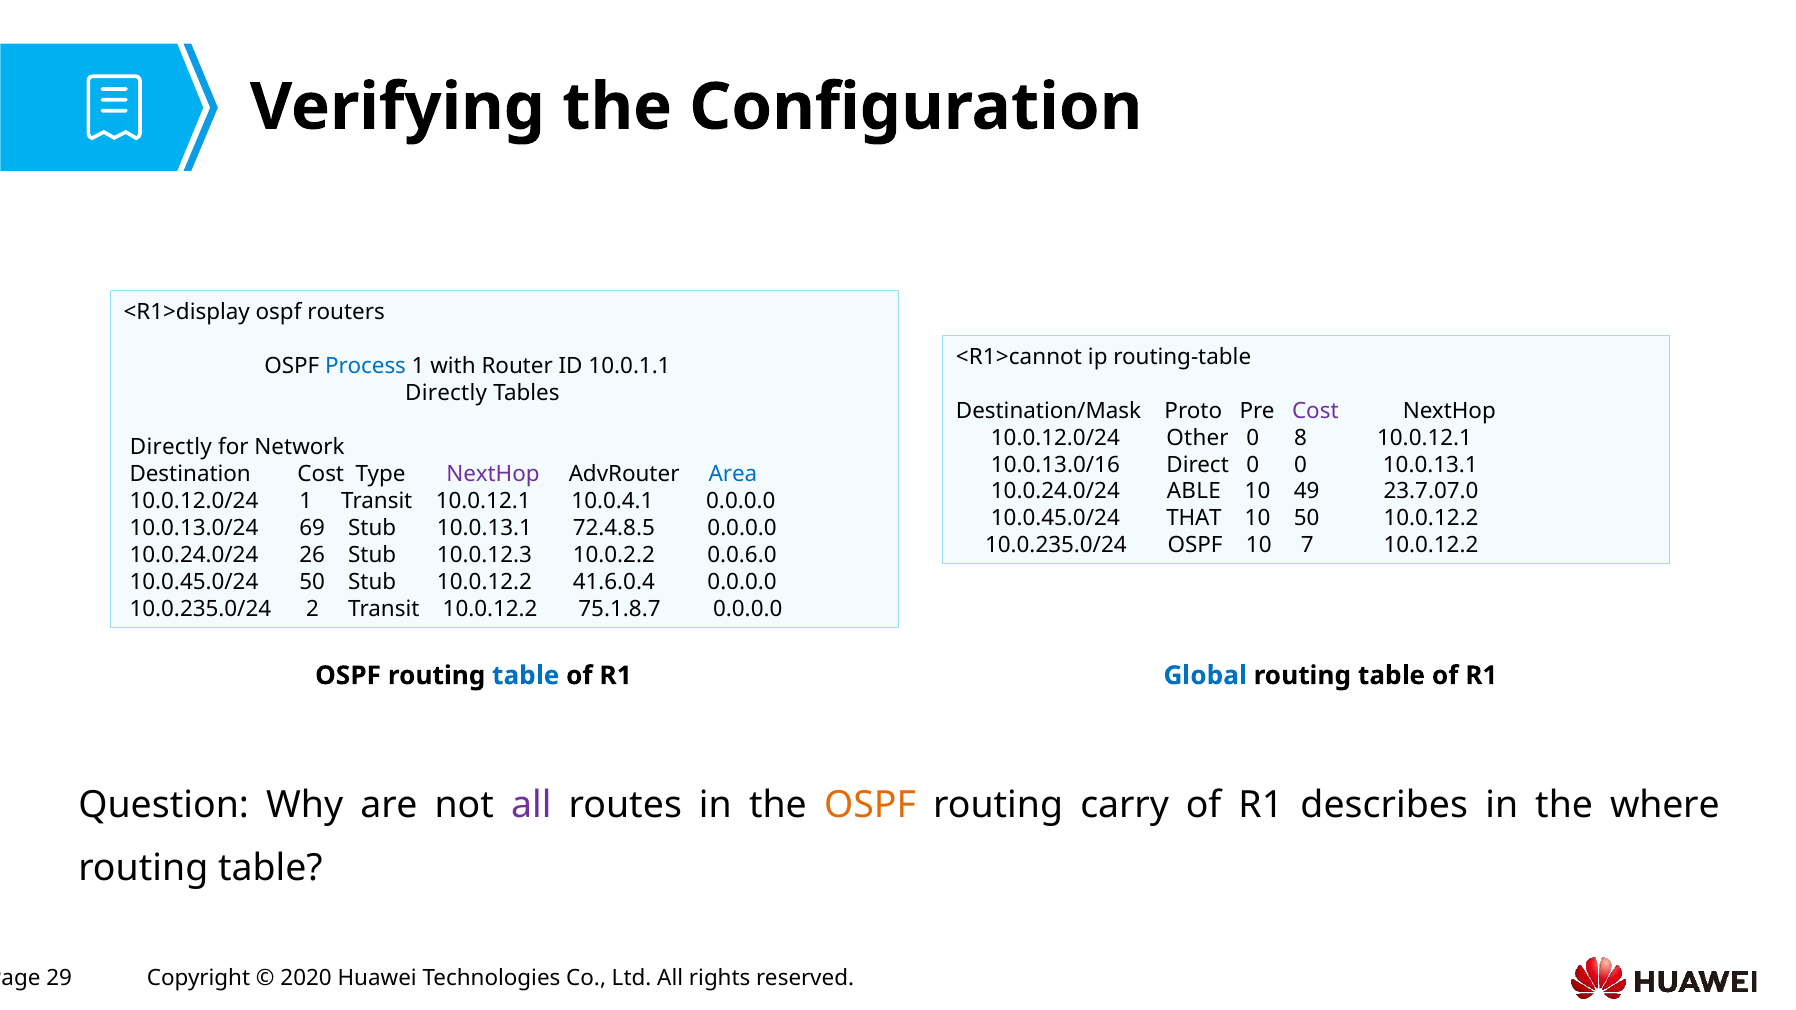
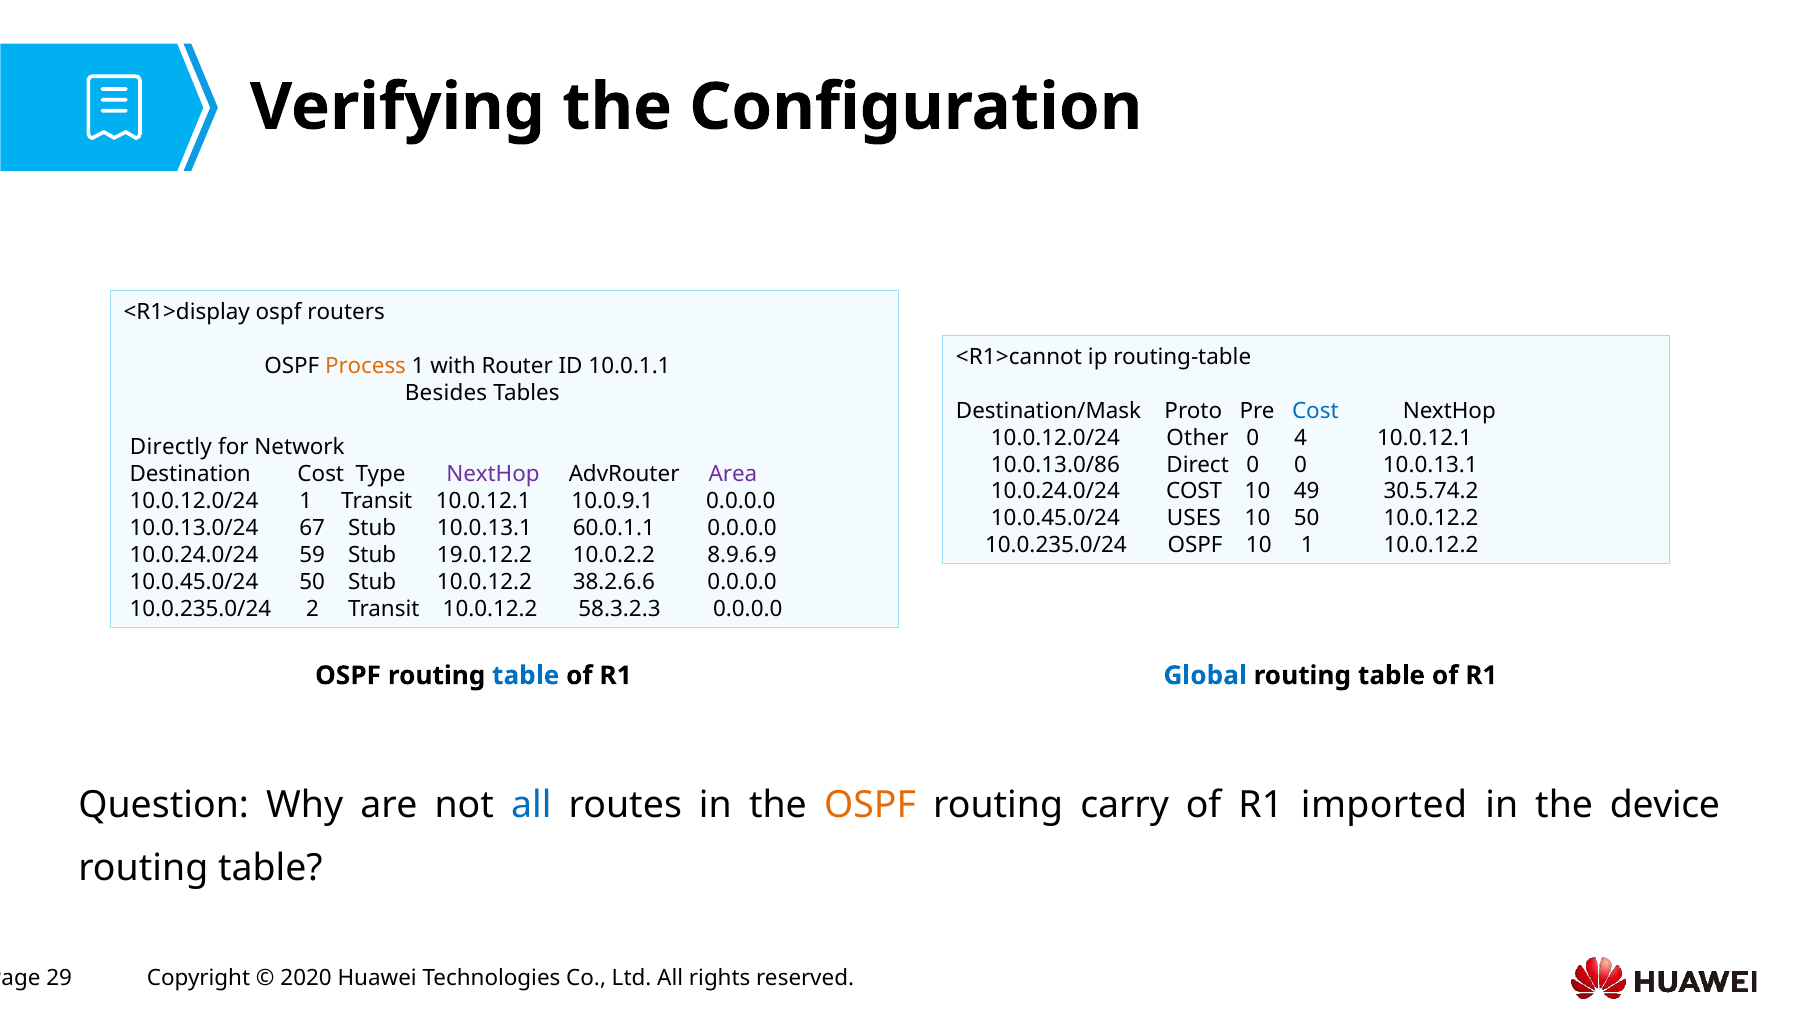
Process colour: blue -> orange (365, 367)
Directly: Directly -> Besides (446, 393)
Cost colour: purple -> blue (1315, 411)
8: 8 -> 4 (1301, 438)
10.0.13.0/16: 10.0.13.0/16 -> 10.0.13.0/86 (1055, 465)
Area colour: blue -> purple (733, 474)
10.0.24.0/24 ABLE: ABLE -> COST (1194, 492)
23.7.07.0: 23.7.07.0 -> 30.5.74.2 (1431, 492)
10.0.4.1: 10.0.4.1 -> 10.0.9.1 (612, 501)
THAT: THAT -> USES (1194, 519)
69: 69 -> 67 (312, 528)
72.4.8.5: 72.4.8.5 -> 60.0.1.1 (614, 528)
10 7: 7 -> 1 (1307, 546)
26: 26 -> 59 (312, 555)
10.0.12.3: 10.0.12.3 -> 19.0.12.2 (484, 555)
0.0.6.0: 0.0.6.0 -> 8.9.6.9 (742, 555)
41.6.0.4: 41.6.0.4 -> 38.2.6.6 (614, 582)
75.1.8.7: 75.1.8.7 -> 58.3.2.3 (620, 609)
all colour: purple -> blue (531, 805)
describes: describes -> imported (1384, 805)
where: where -> device (1665, 805)
